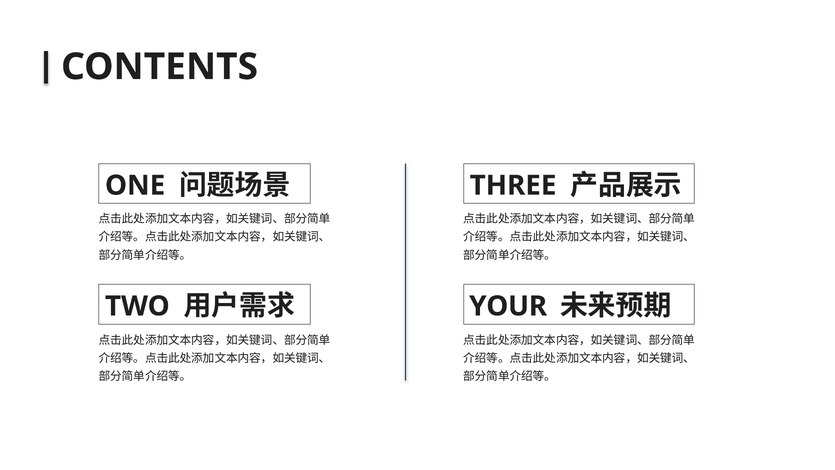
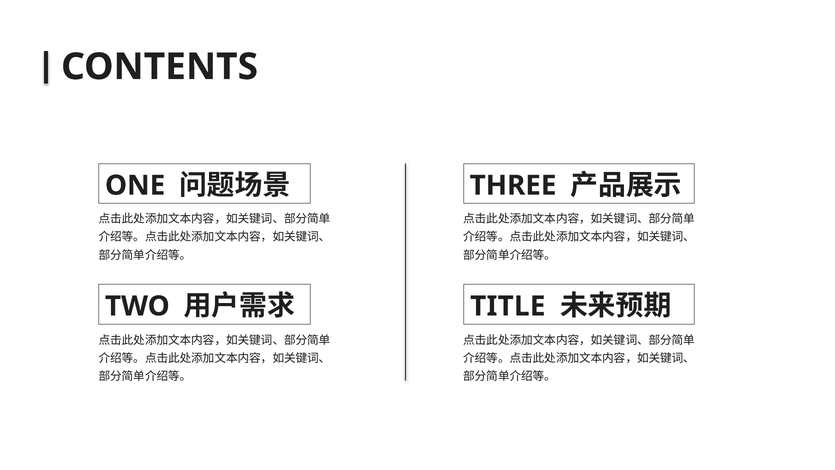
YOUR: YOUR -> TITLE (508, 306)
